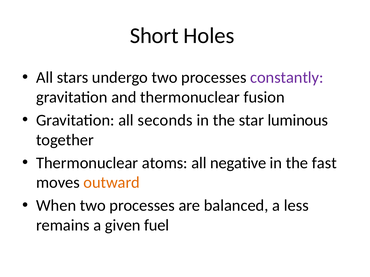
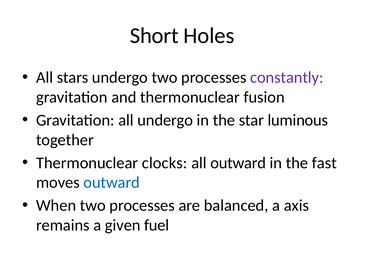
all seconds: seconds -> undergo (165, 120)
atoms: atoms -> clocks (165, 163)
all negative: negative -> outward (238, 163)
outward colour: orange -> blue (112, 183)
less: less -> axis (296, 206)
